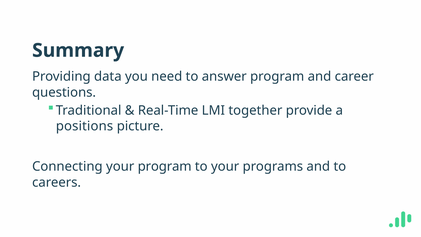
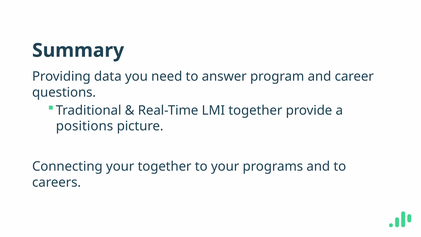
your program: program -> together (165, 166)
